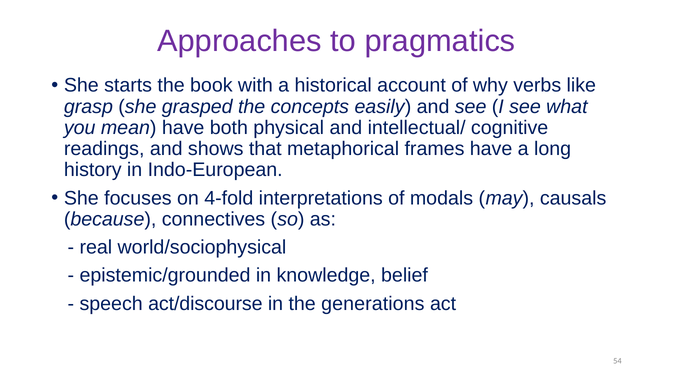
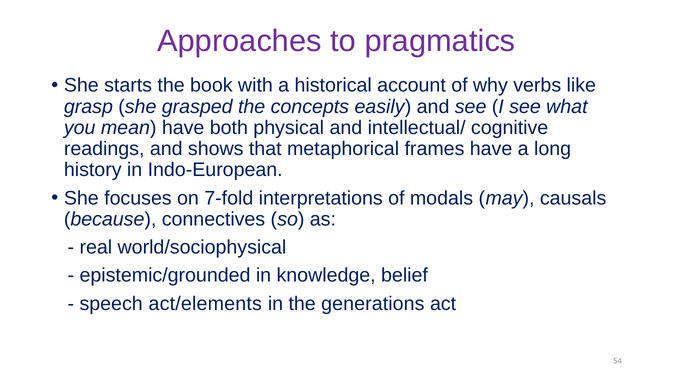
4-fold: 4-fold -> 7-fold (229, 198)
act/discourse: act/discourse -> act/elements (205, 304)
